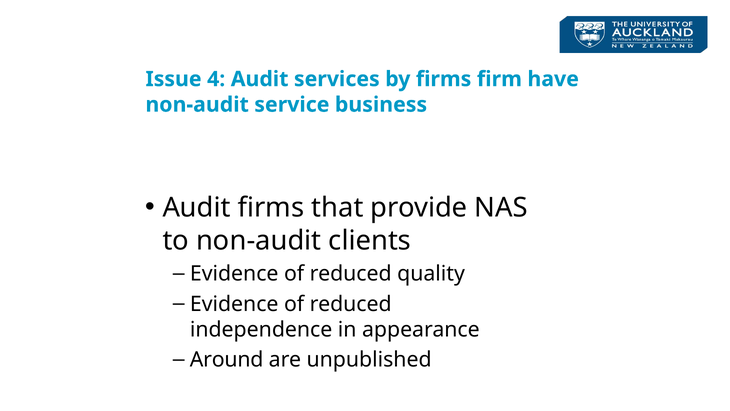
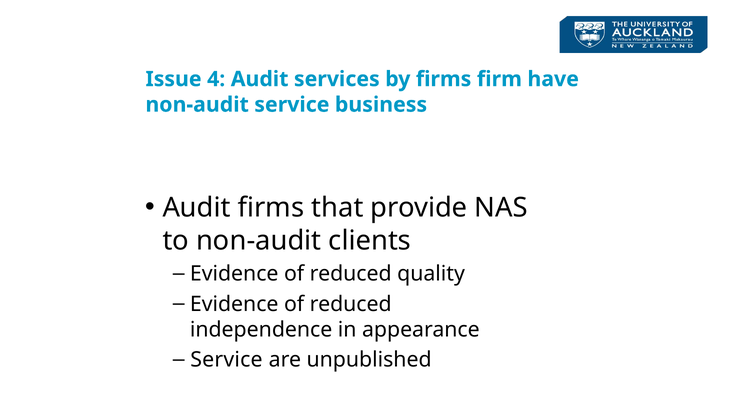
Around: Around -> Service (226, 359)
